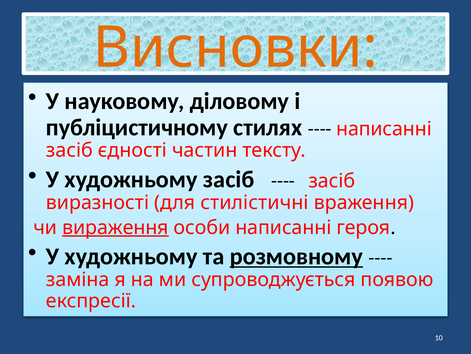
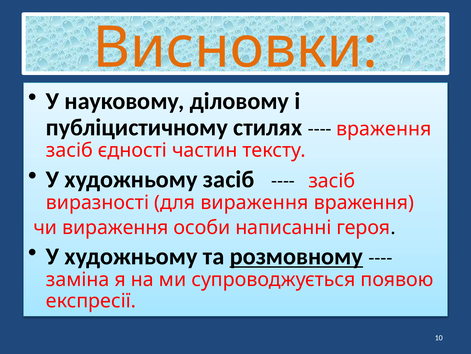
написанні: написанні -> враження (384, 129)
для стилістичні: стилістичні -> вираження (254, 202)
вираження underline: present -> none (115, 227)
